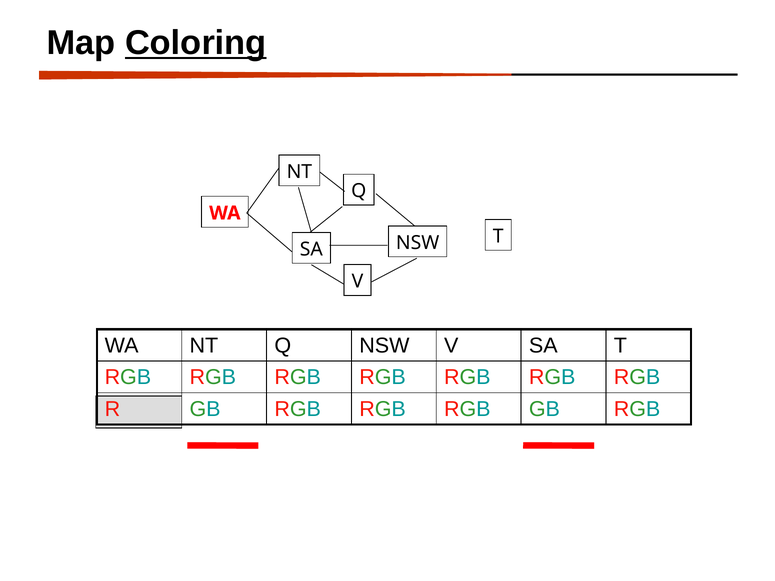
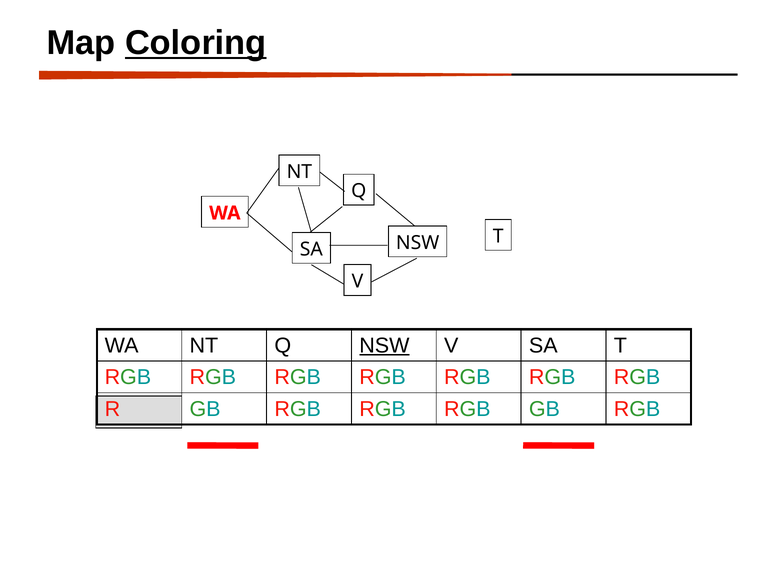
NSW underline: none -> present (384, 346)
